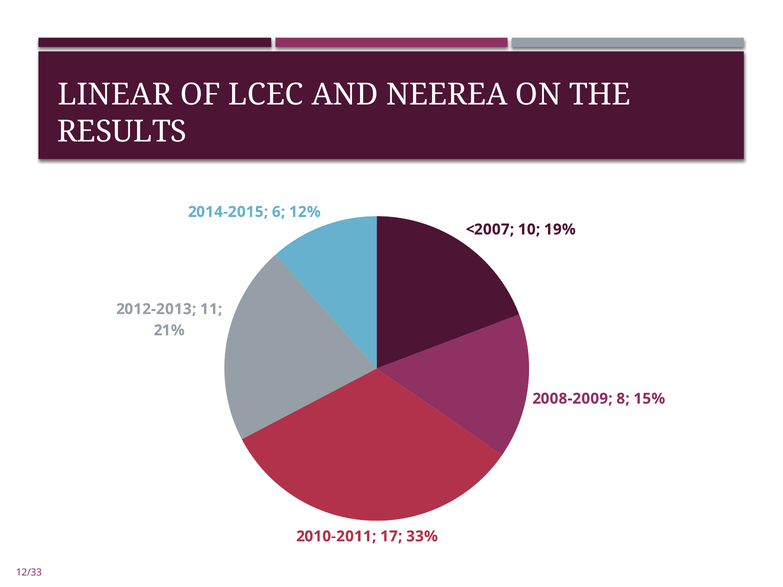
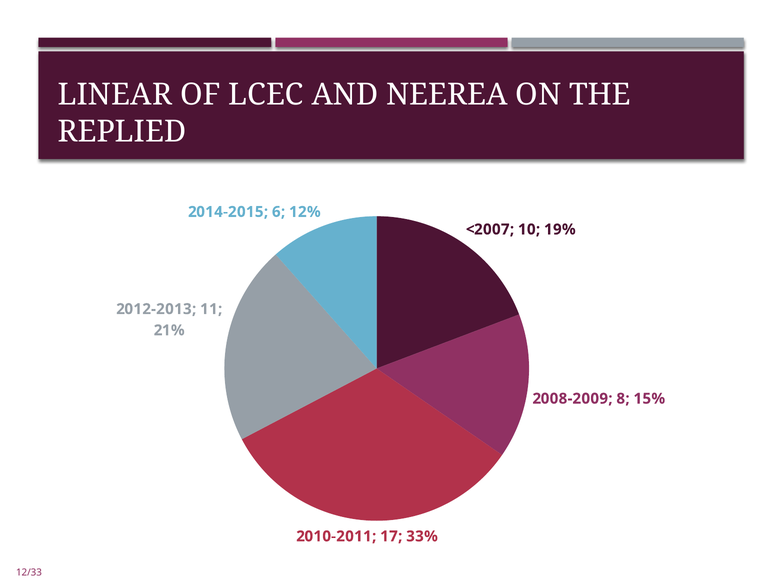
RESULTS: RESULTS -> REPLIED (122, 132)
